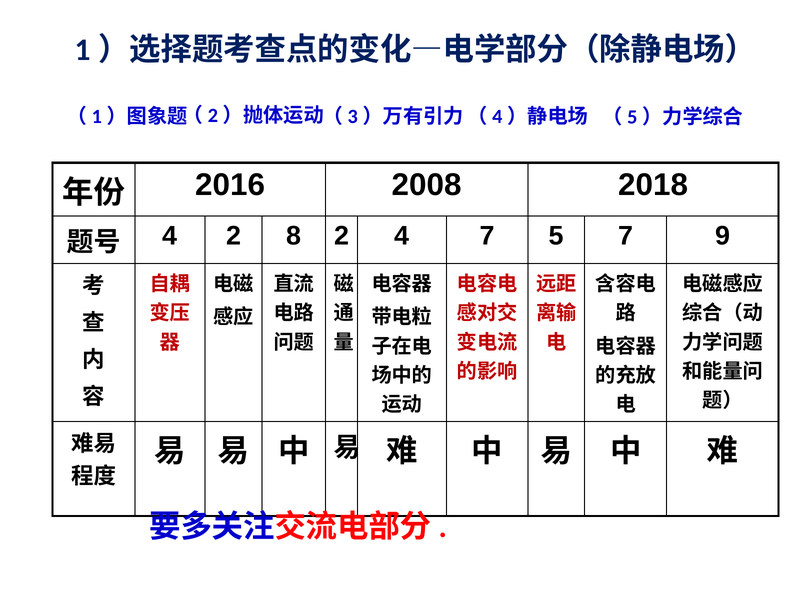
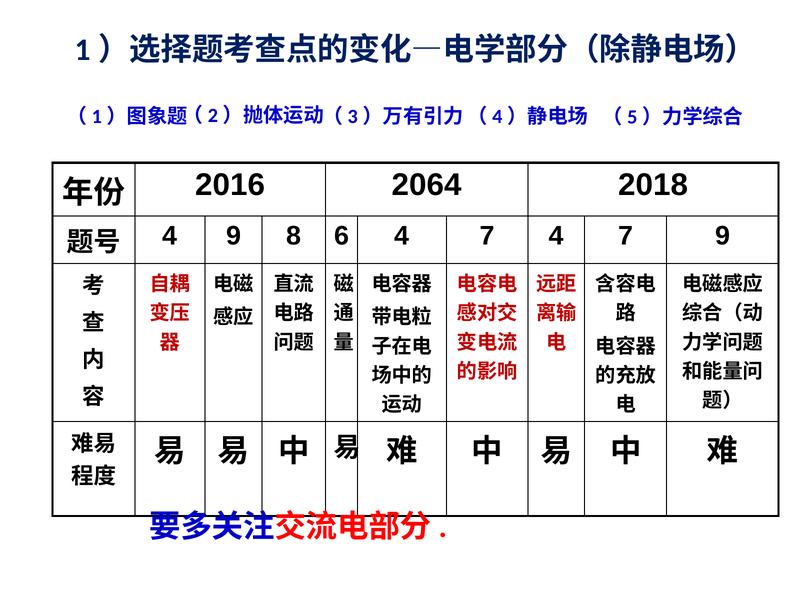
2008: 2008 -> 2064 (427, 185)
4 2: 2 -> 9 (234, 236)
8 2: 2 -> 6 (341, 236)
7 5: 5 -> 4 (556, 236)
